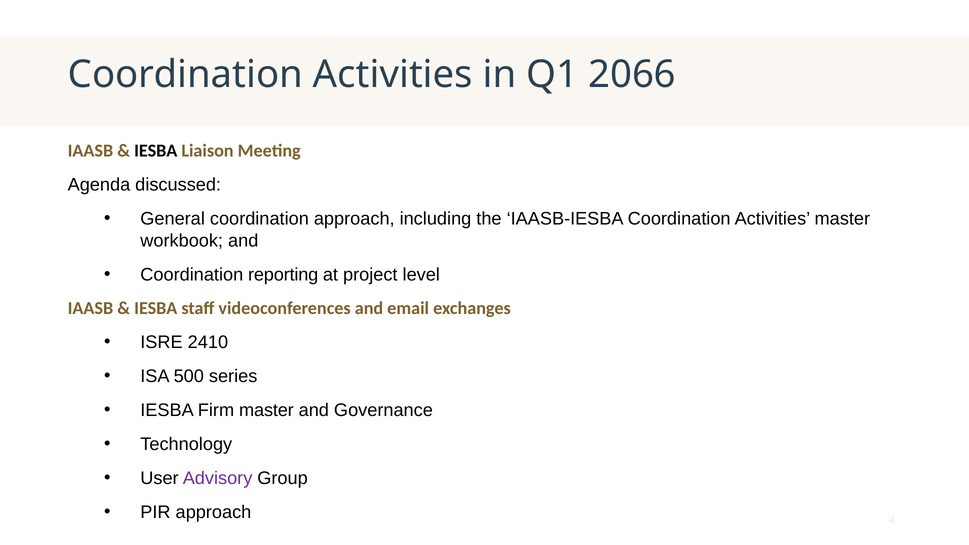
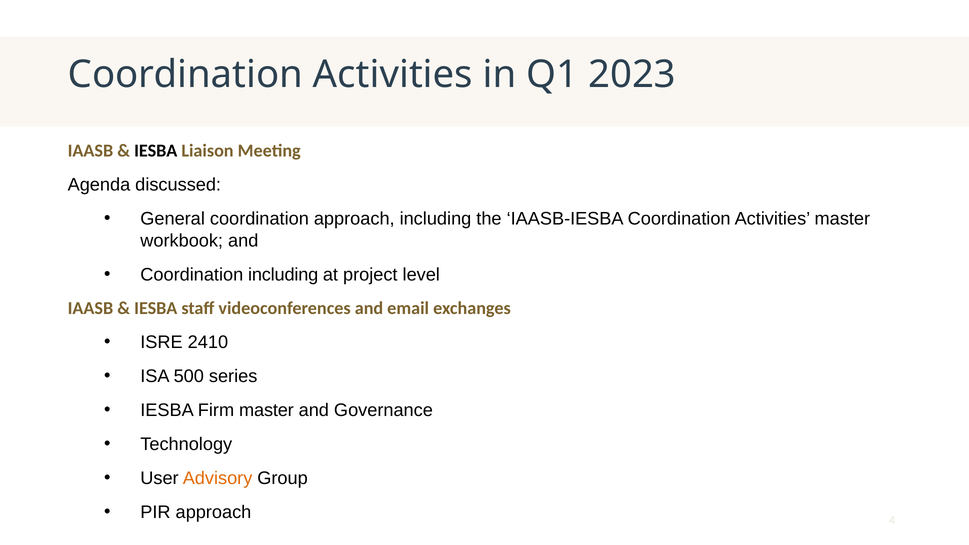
2066: 2066 -> 2023 (632, 75)
Coordination reporting: reporting -> including (283, 275)
Advisory colour: purple -> orange (218, 478)
